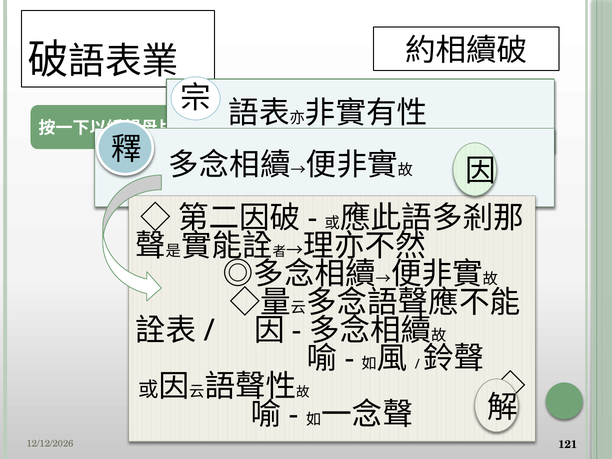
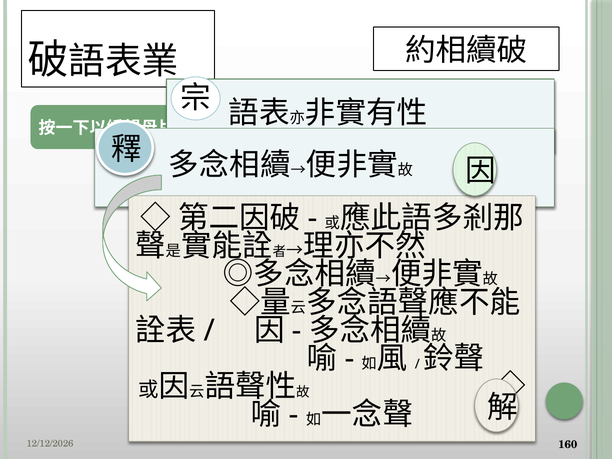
121: 121 -> 160 (568, 445)
